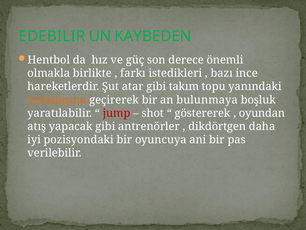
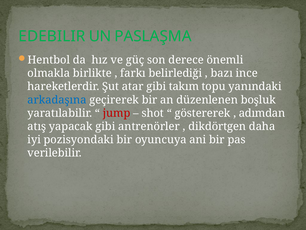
KAYBEDEN: KAYBEDEN -> PASLAŞMA (153, 36)
istedikleri: istedikleri -> belirlediği (175, 73)
arkadaşına colour: orange -> blue (57, 100)
bulunmaya: bulunmaya -> düzenlenen (207, 100)
oyundan: oyundan -> adımdan (262, 113)
